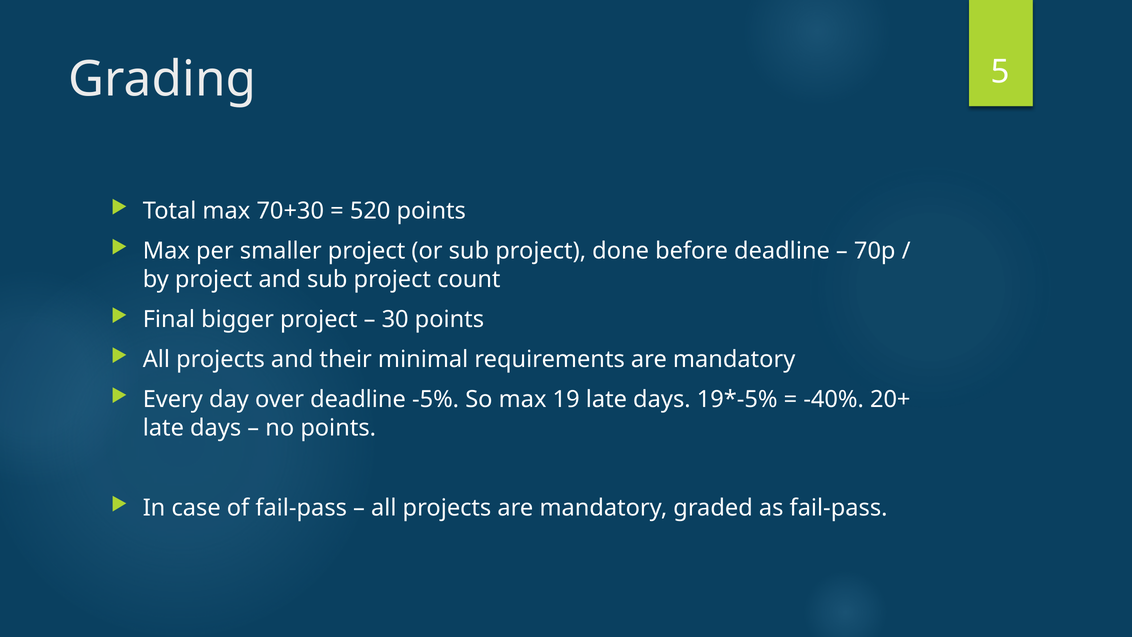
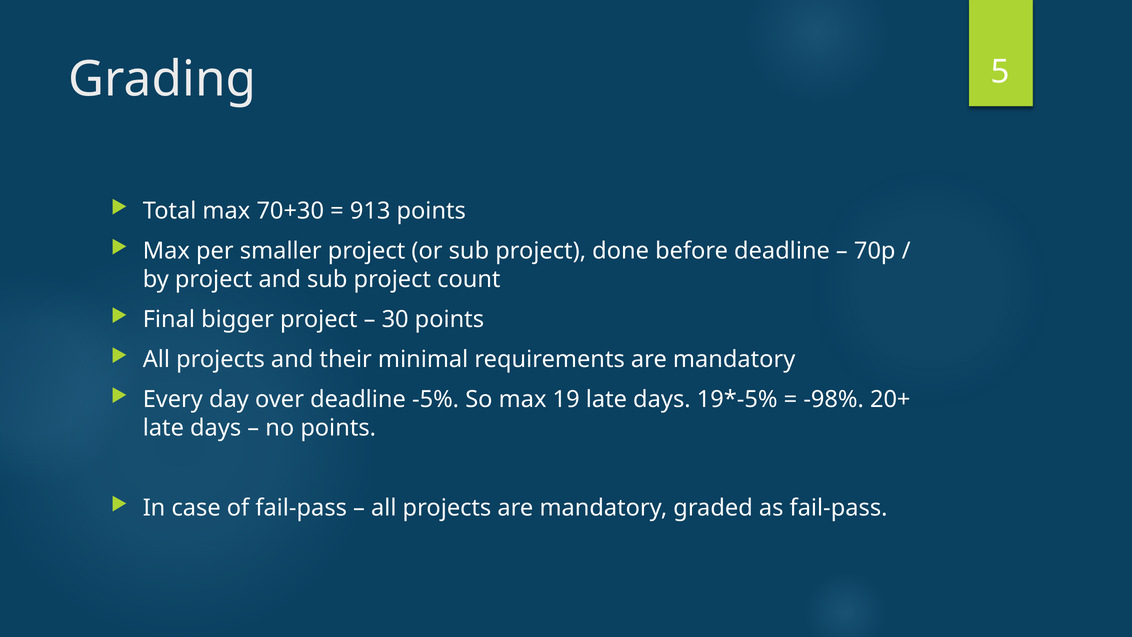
520: 520 -> 913 (370, 211)
-40%: -40% -> -98% (834, 399)
